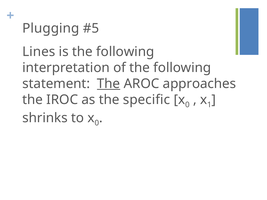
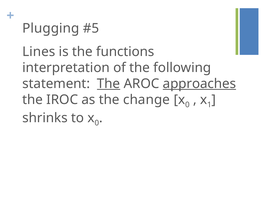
is the following: following -> functions (125, 52)
approaches underline: none -> present (199, 84)
specific: specific -> change (146, 100)
